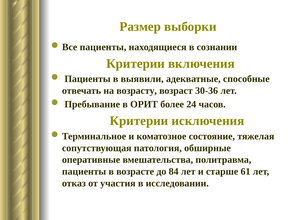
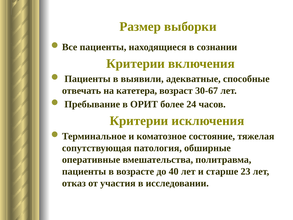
возрасту: возрасту -> катетера (137, 91)
30-36: 30-36 -> 30-67 (207, 91)
84: 84 -> 40 (174, 171)
61: 61 -> 23 (246, 171)
